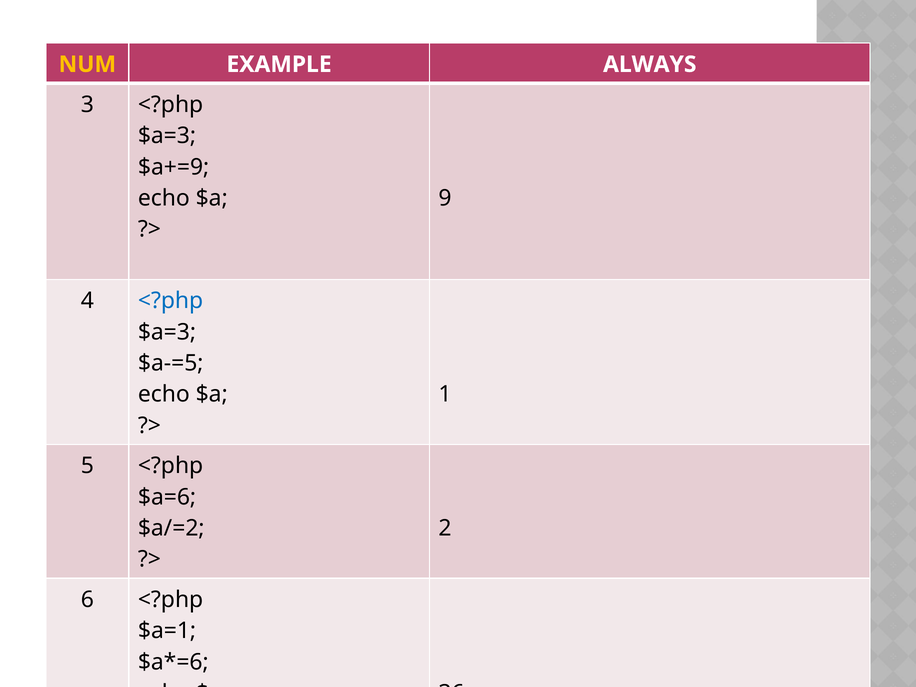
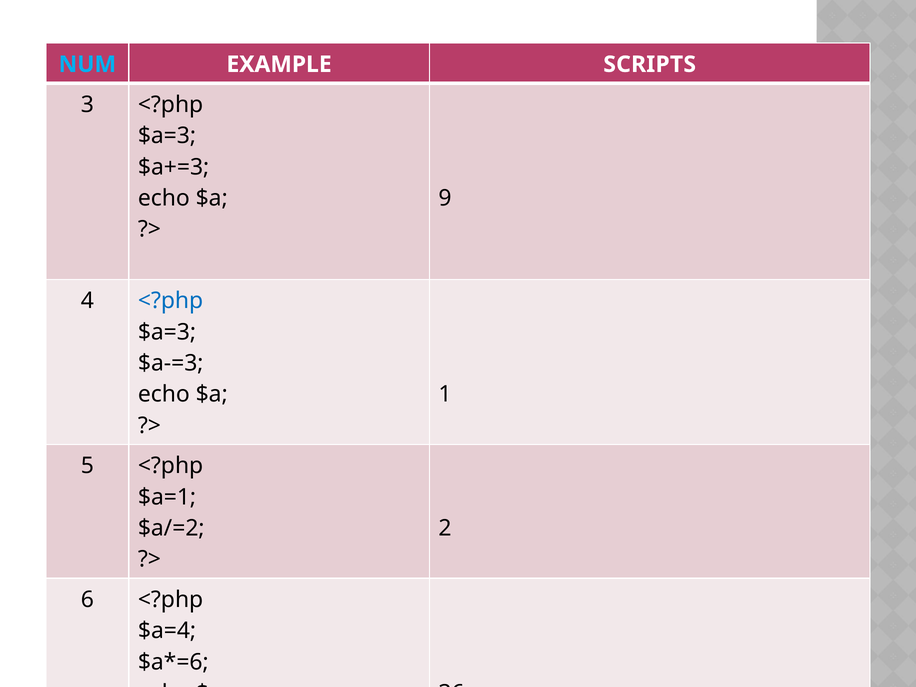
NUM colour: yellow -> light blue (87, 64)
ALWAYS: ALWAYS -> SCRIPTS (650, 64)
$a+=9: $a+=9 -> $a+=3 (174, 167)
$a-=5: $a-=5 -> $a-=3 (171, 363)
$a=6: $a=6 -> $a=1 (167, 497)
$a=1: $a=1 -> $a=4 (167, 631)
